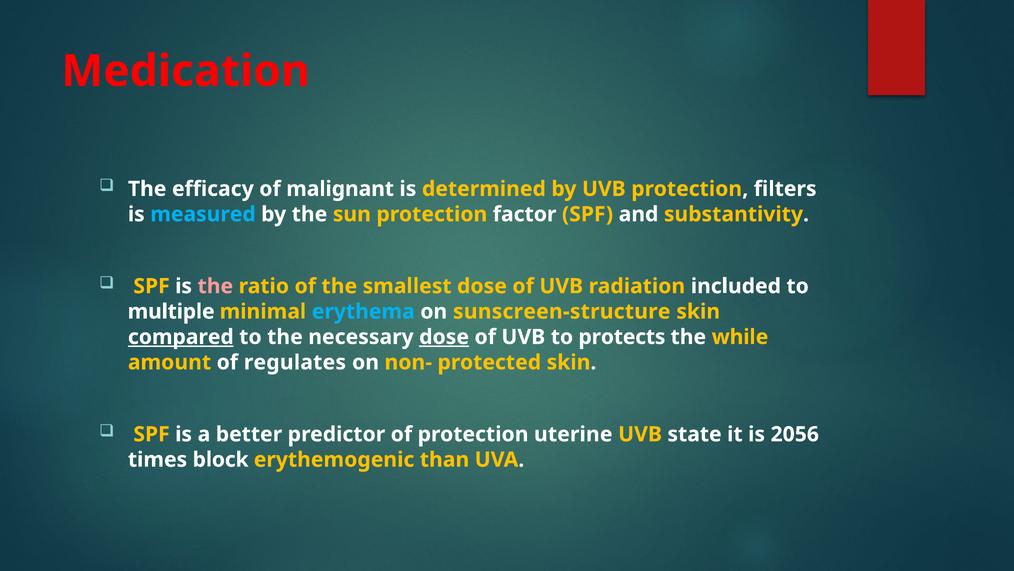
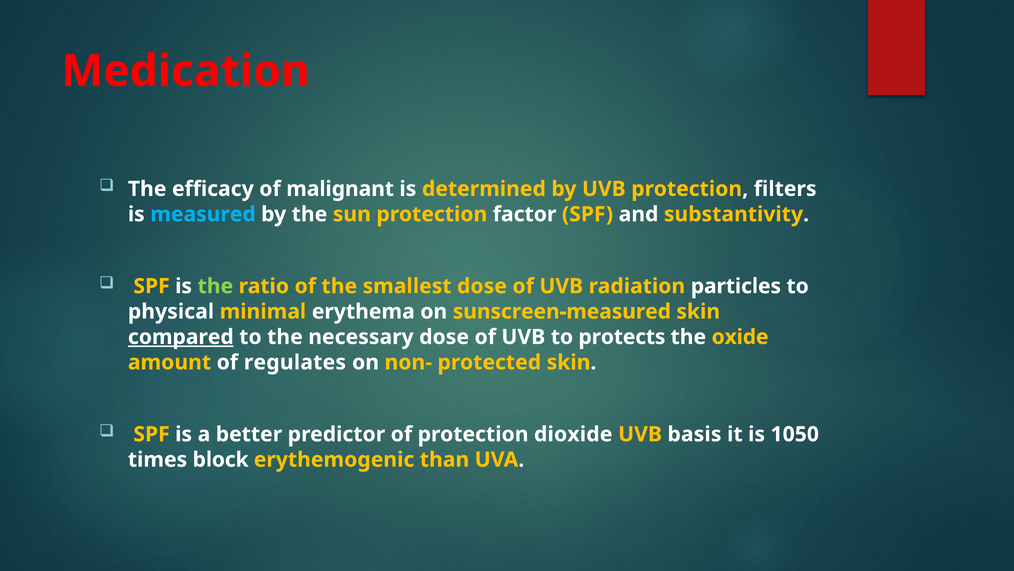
the colour: pink -> light green (215, 286)
included: included -> particles (736, 286)
multiple: multiple -> physical (171, 311)
erythema colour: light blue -> white (363, 311)
sunscreen-structure: sunscreen-structure -> sunscreen-measured (562, 311)
dose underline: present -> none (444, 337)
while: while -> oxide (740, 337)
uterine: uterine -> dioxide (573, 434)
state: state -> basis (694, 434)
2056: 2056 -> 1050 (795, 434)
